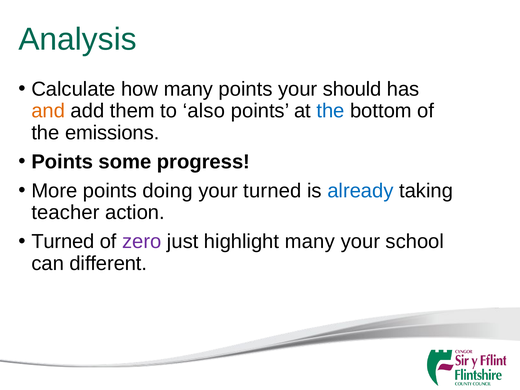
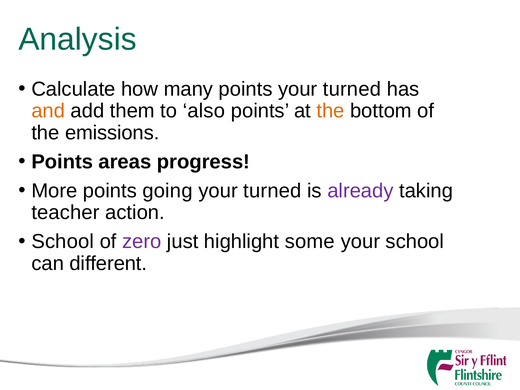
points your should: should -> turned (352, 89)
the colour: blue -> orange (331, 111)
some: some -> areas (125, 162)
doing: doing -> going (168, 191)
already colour: blue -> purple (360, 191)
Turned: Turned -> School (63, 242)
highlight many: many -> some (310, 242)
